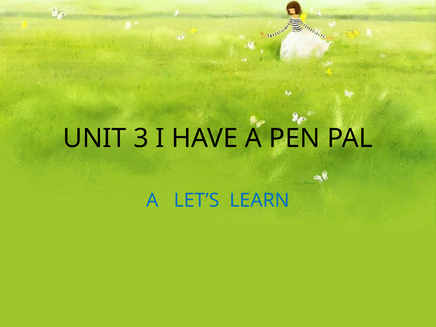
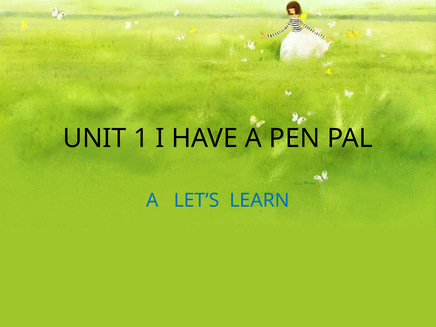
3: 3 -> 1 (141, 138)
